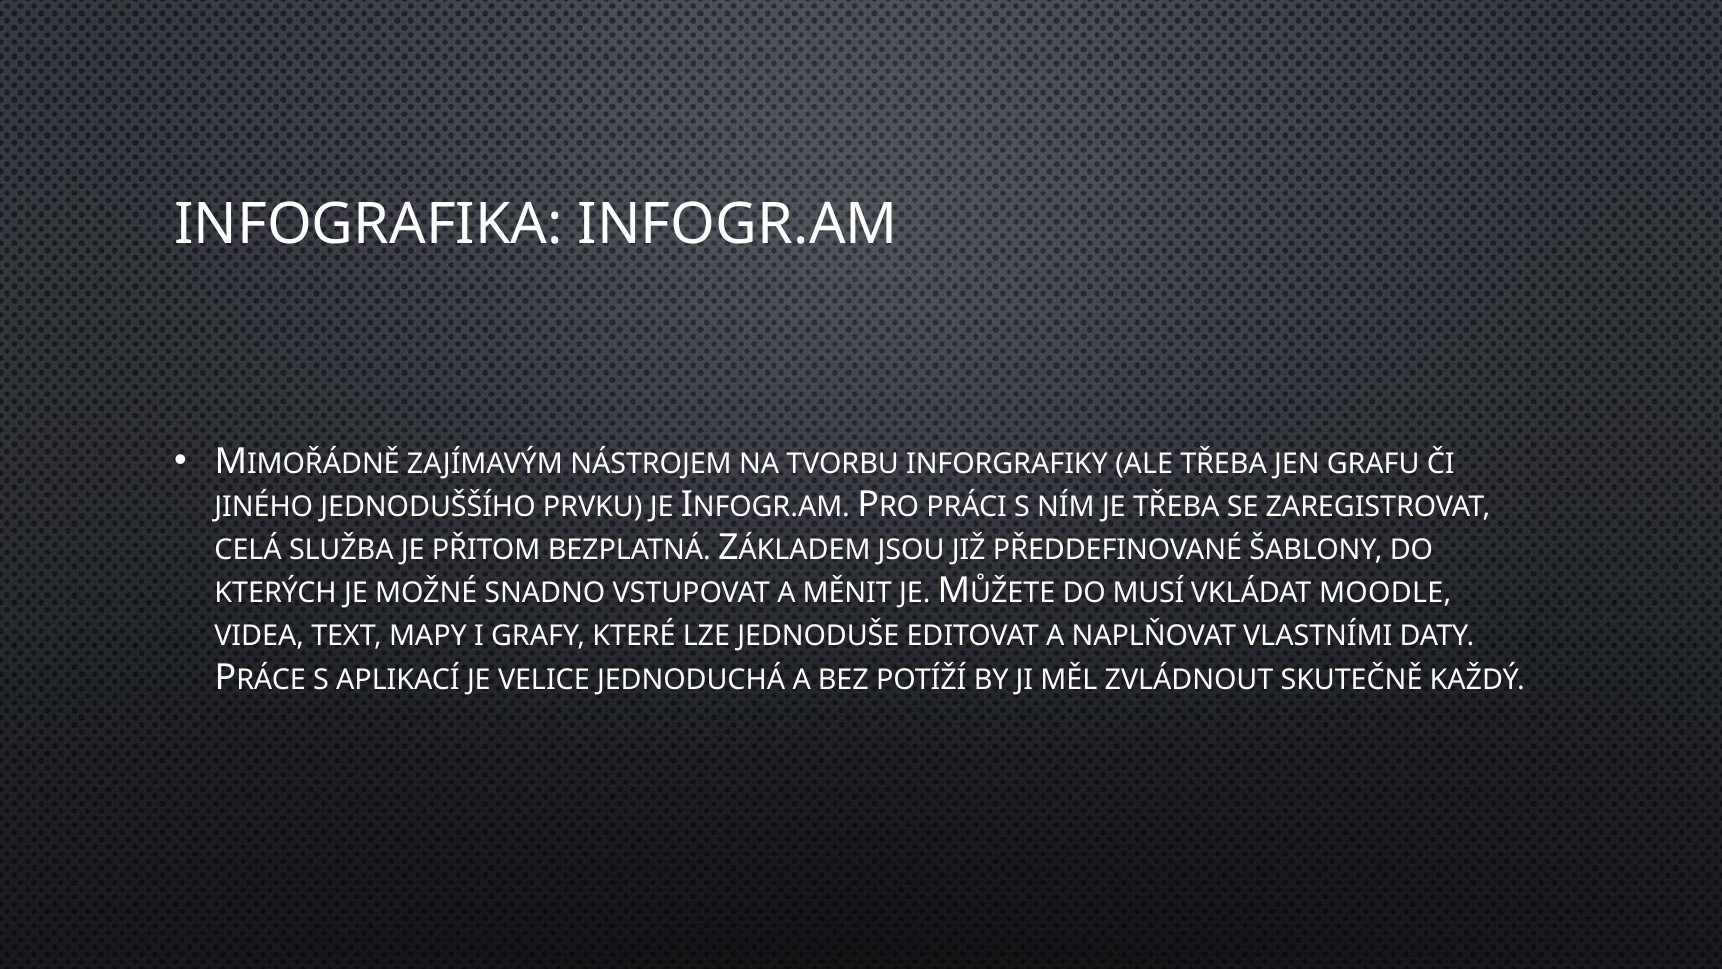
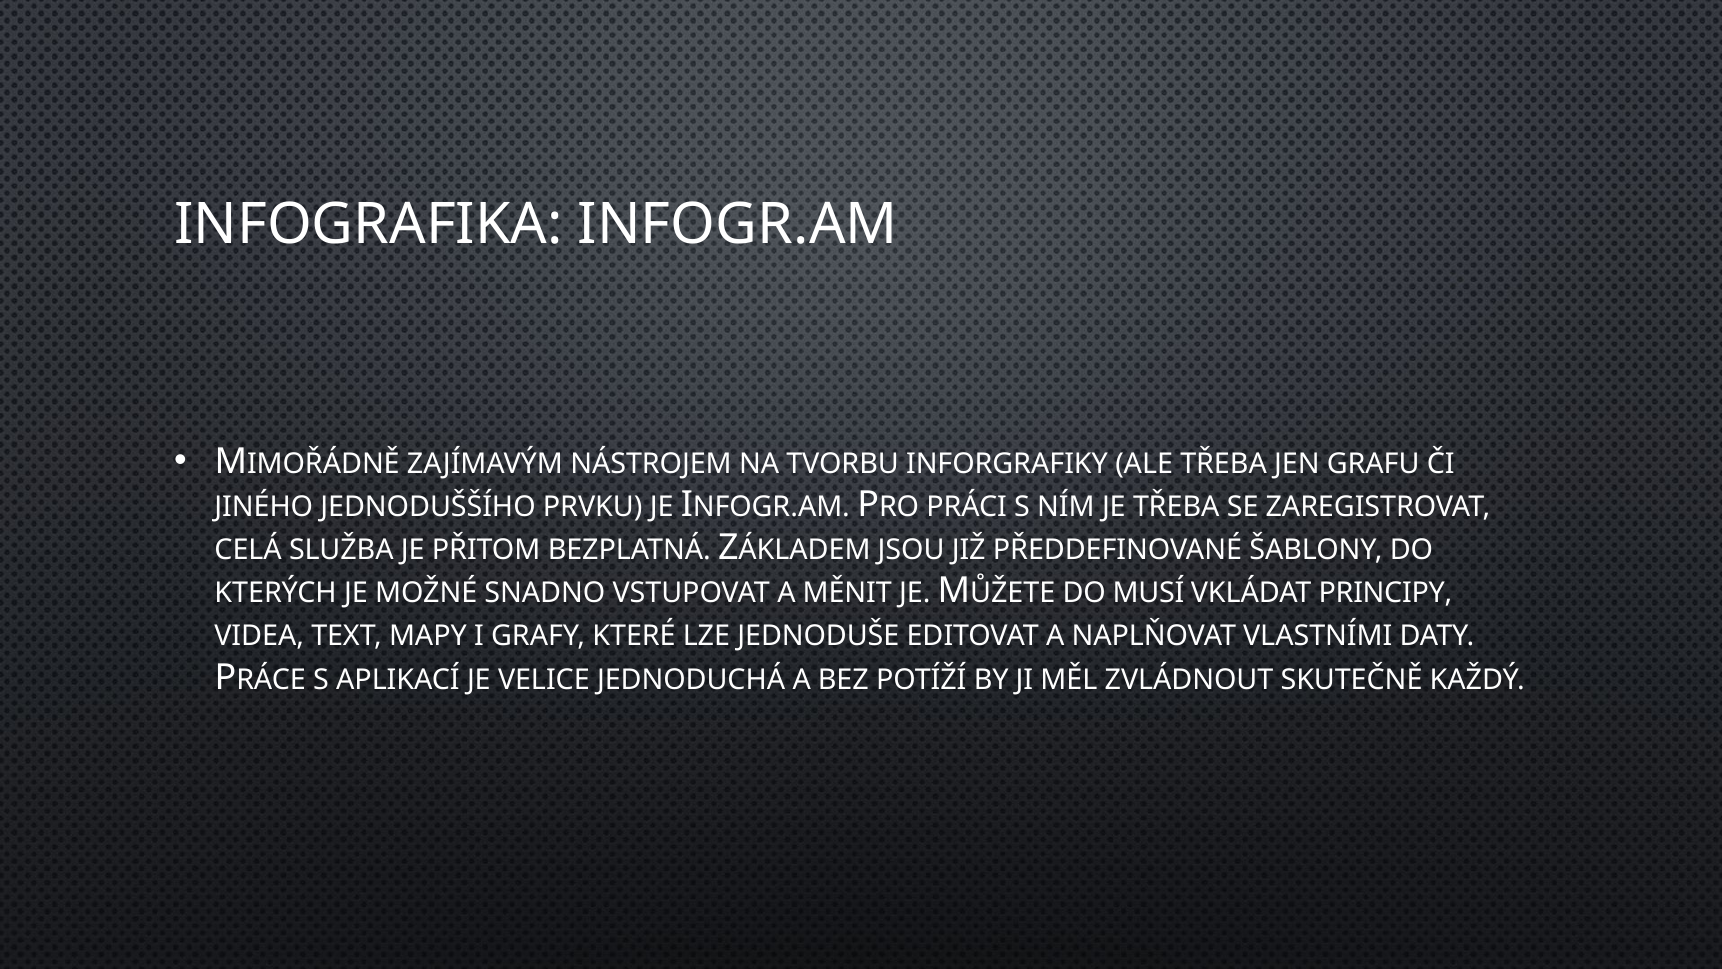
MOODLE: MOODLE -> PRINCIPY (1385, 593)
